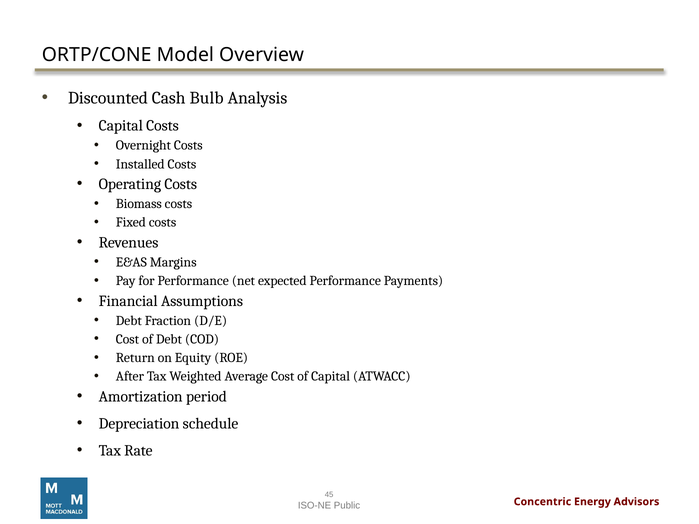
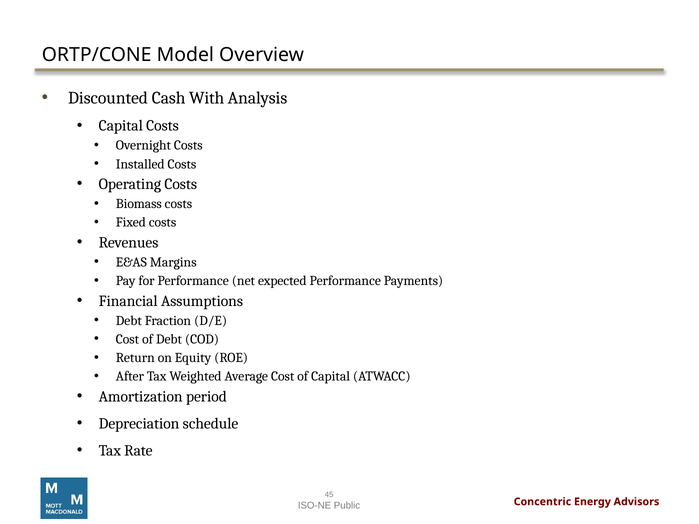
Bulb: Bulb -> With (207, 98)
